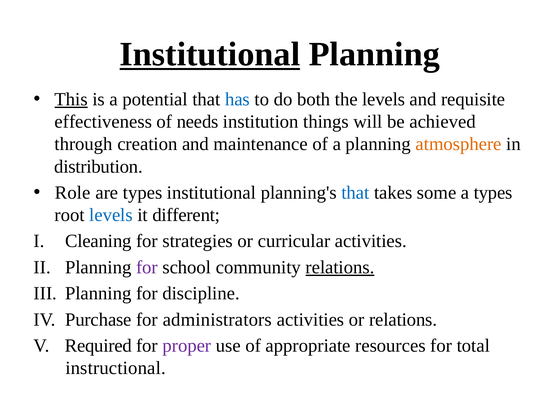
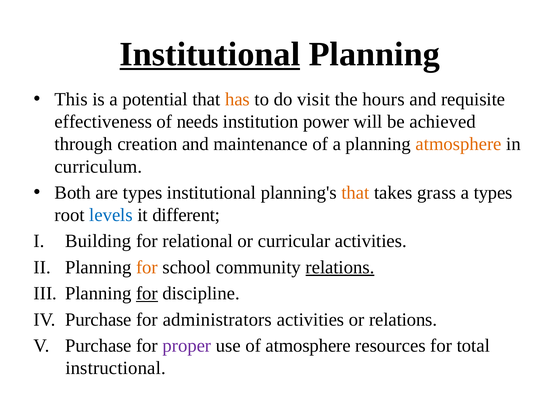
This underline: present -> none (71, 99)
has colour: blue -> orange (237, 99)
both: both -> visit (314, 99)
the levels: levels -> hours (383, 99)
things: things -> power (326, 122)
distribution: distribution -> curriculum (98, 167)
Role: Role -> Both (73, 193)
that colour: blue -> orange (355, 193)
some: some -> grass (437, 193)
Cleaning: Cleaning -> Building (98, 241)
strategies: strategies -> relational (198, 241)
for colour: purple -> orange (147, 267)
for underline: none -> present (147, 293)
Required: Required -> Purchase (98, 346)
of appropriate: appropriate -> atmosphere (308, 346)
